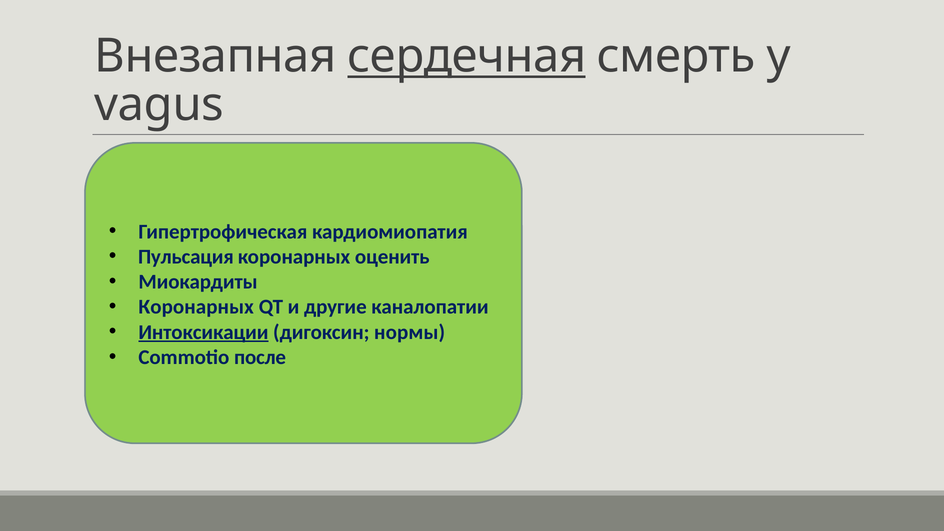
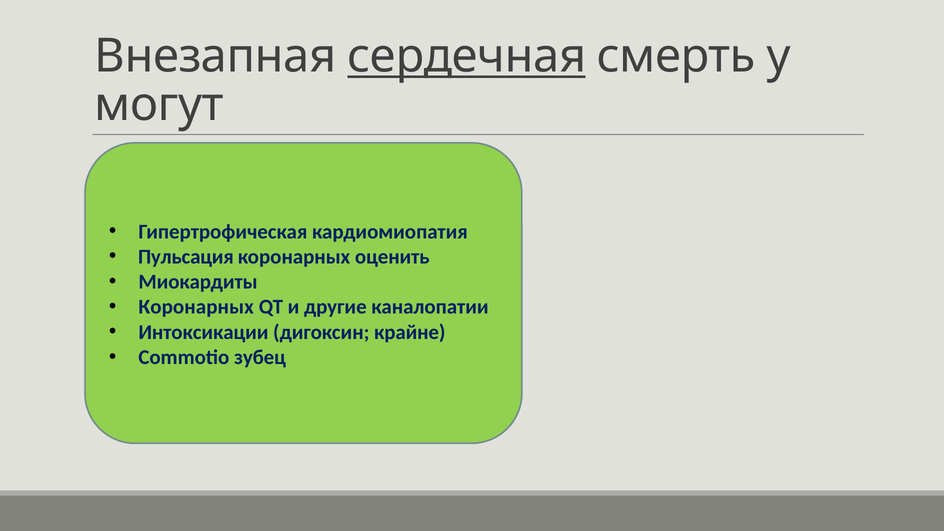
vagus: vagus -> могут (159, 105)
Интоксикации underline: present -> none (203, 332)
нормы: нормы -> крайне (410, 332)
после: после -> зубец (260, 357)
